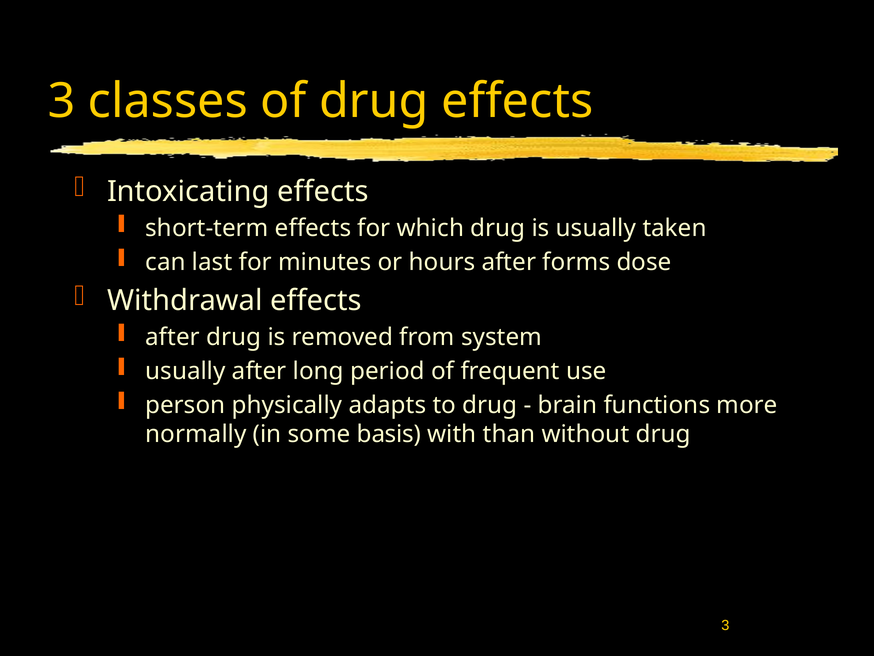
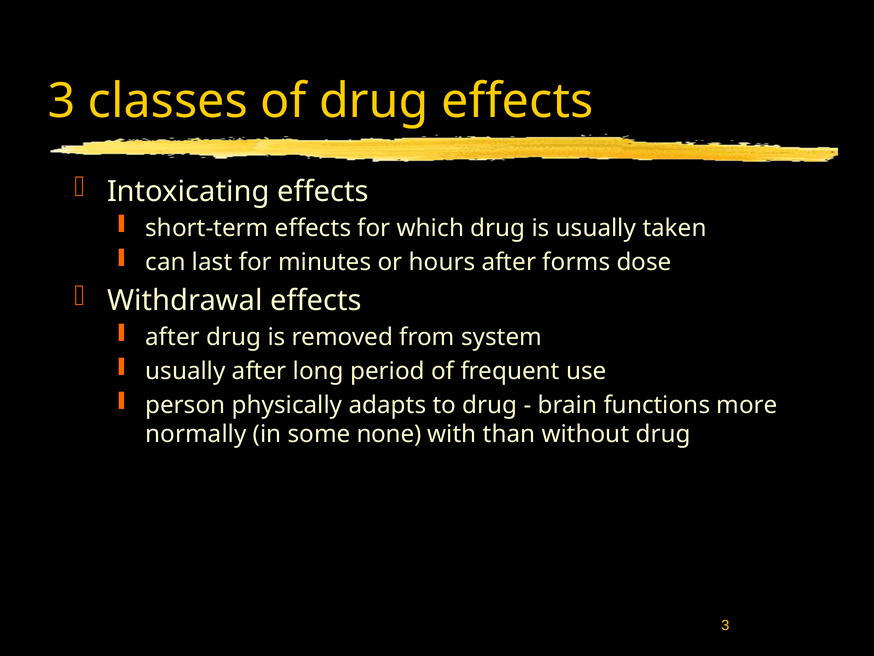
basis: basis -> none (389, 434)
